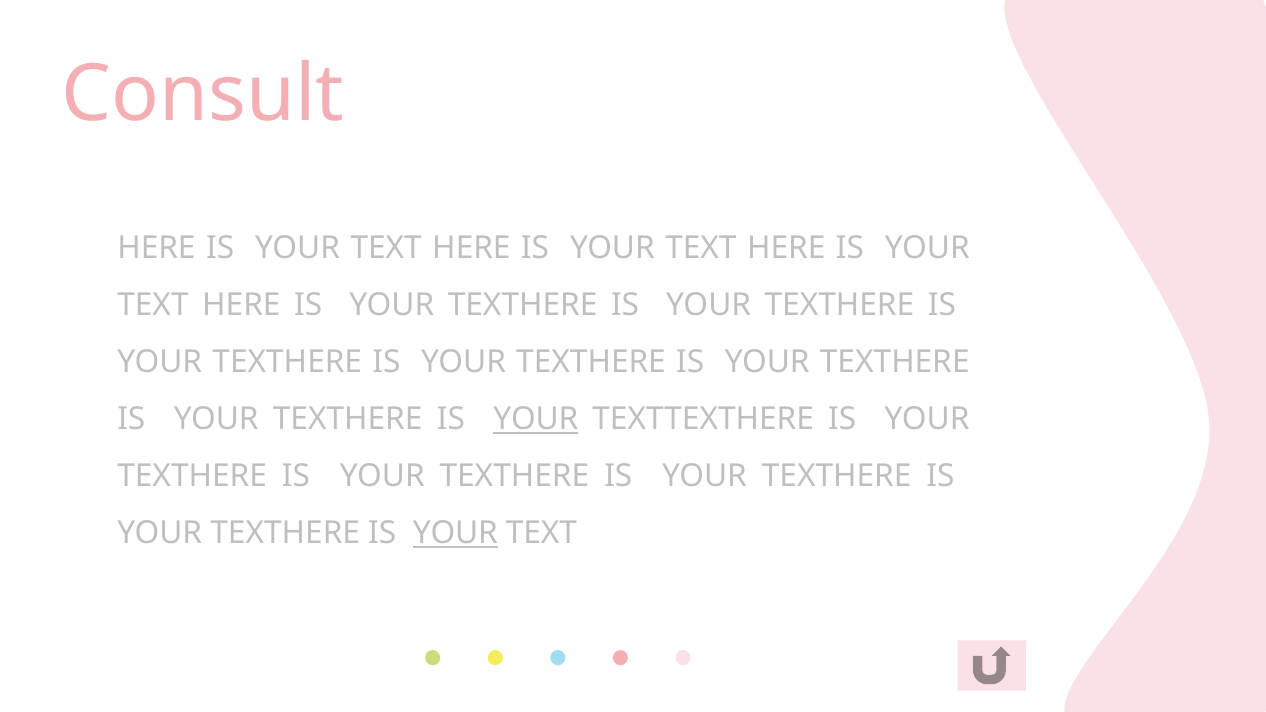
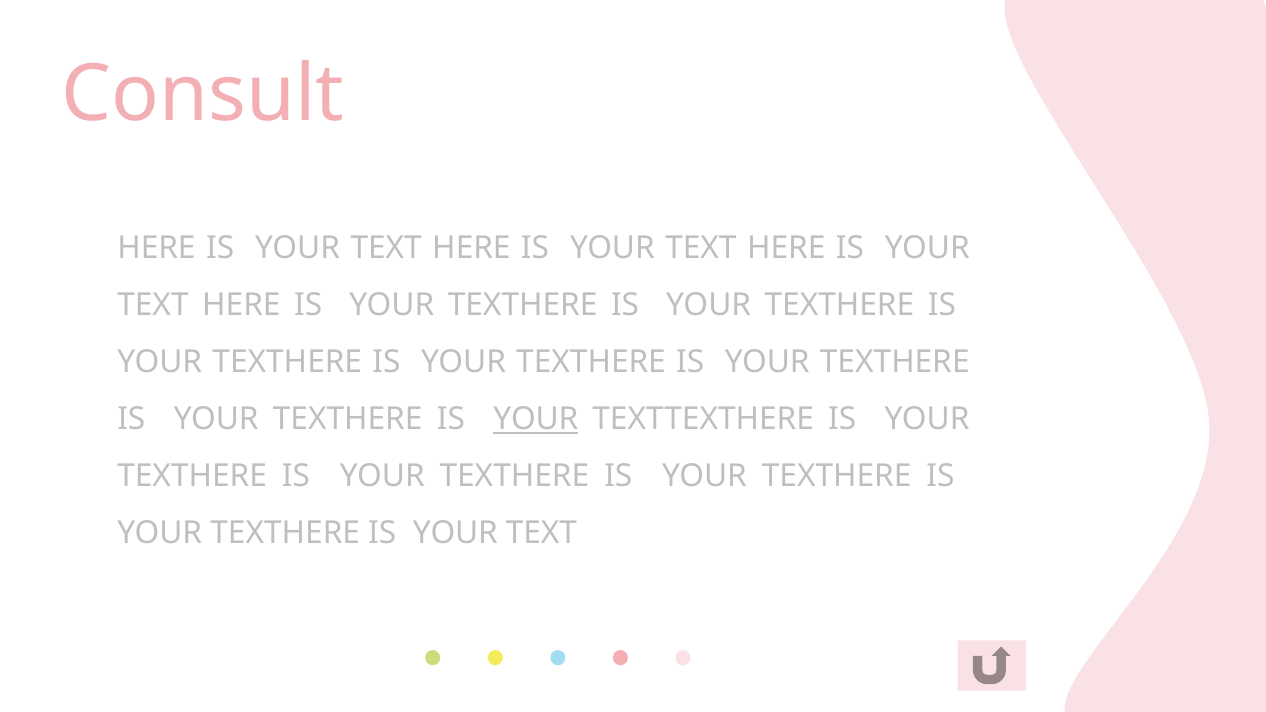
YOUR underline: present -> none (455, 533)
